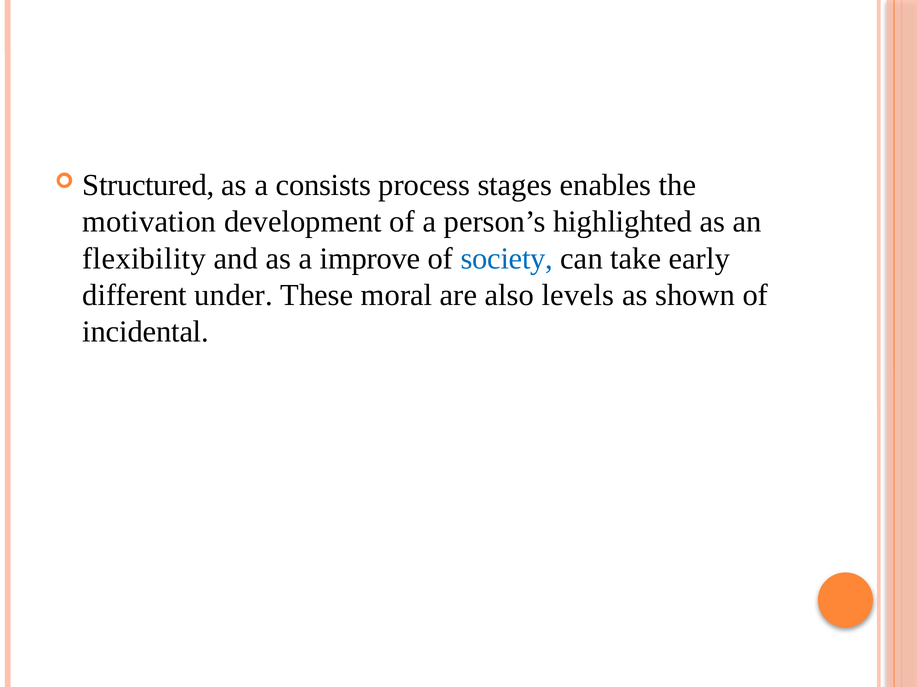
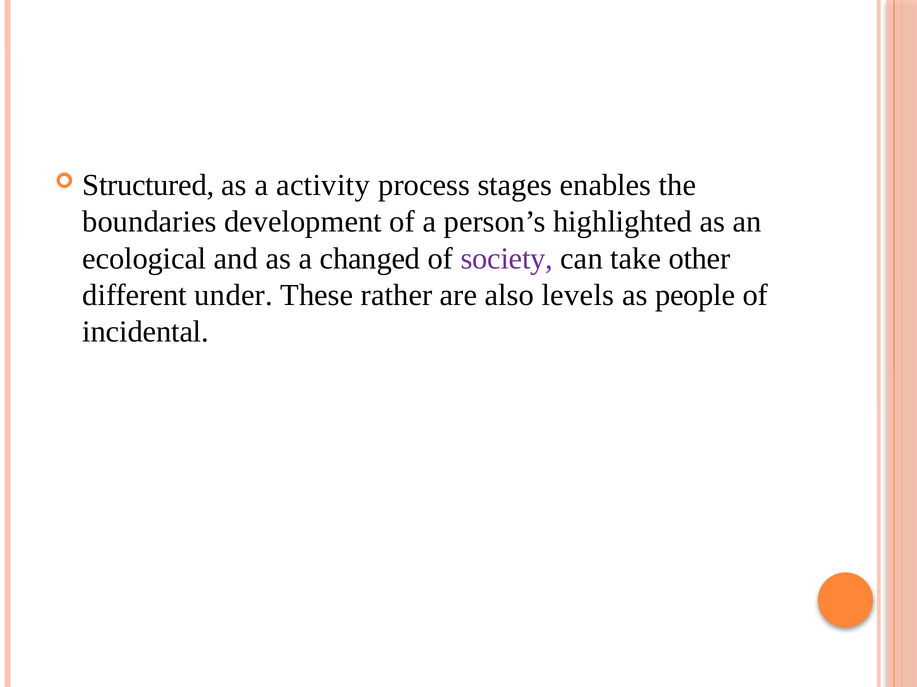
consists: consists -> activity (323, 185)
motivation: motivation -> boundaries (149, 222)
flexibility: flexibility -> ecological (144, 259)
improve: improve -> changed (370, 259)
society colour: blue -> purple (507, 259)
early: early -> other (700, 259)
moral: moral -> rather (397, 296)
shown: shown -> people (695, 296)
